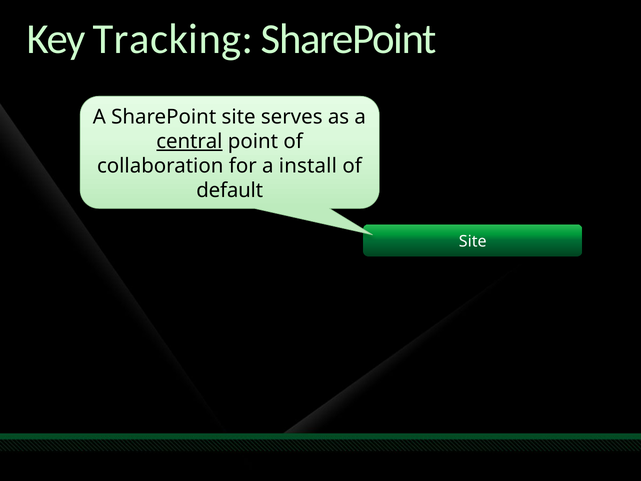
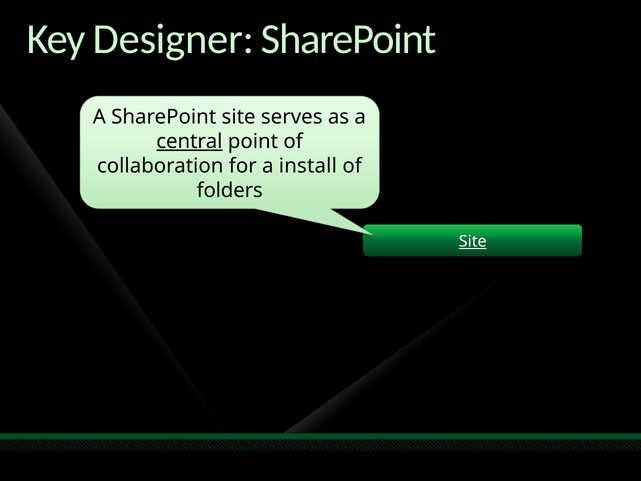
Tracking: Tracking -> Designer (173, 39)
default: default -> folders (230, 190)
Site underline: none -> present (473, 241)
